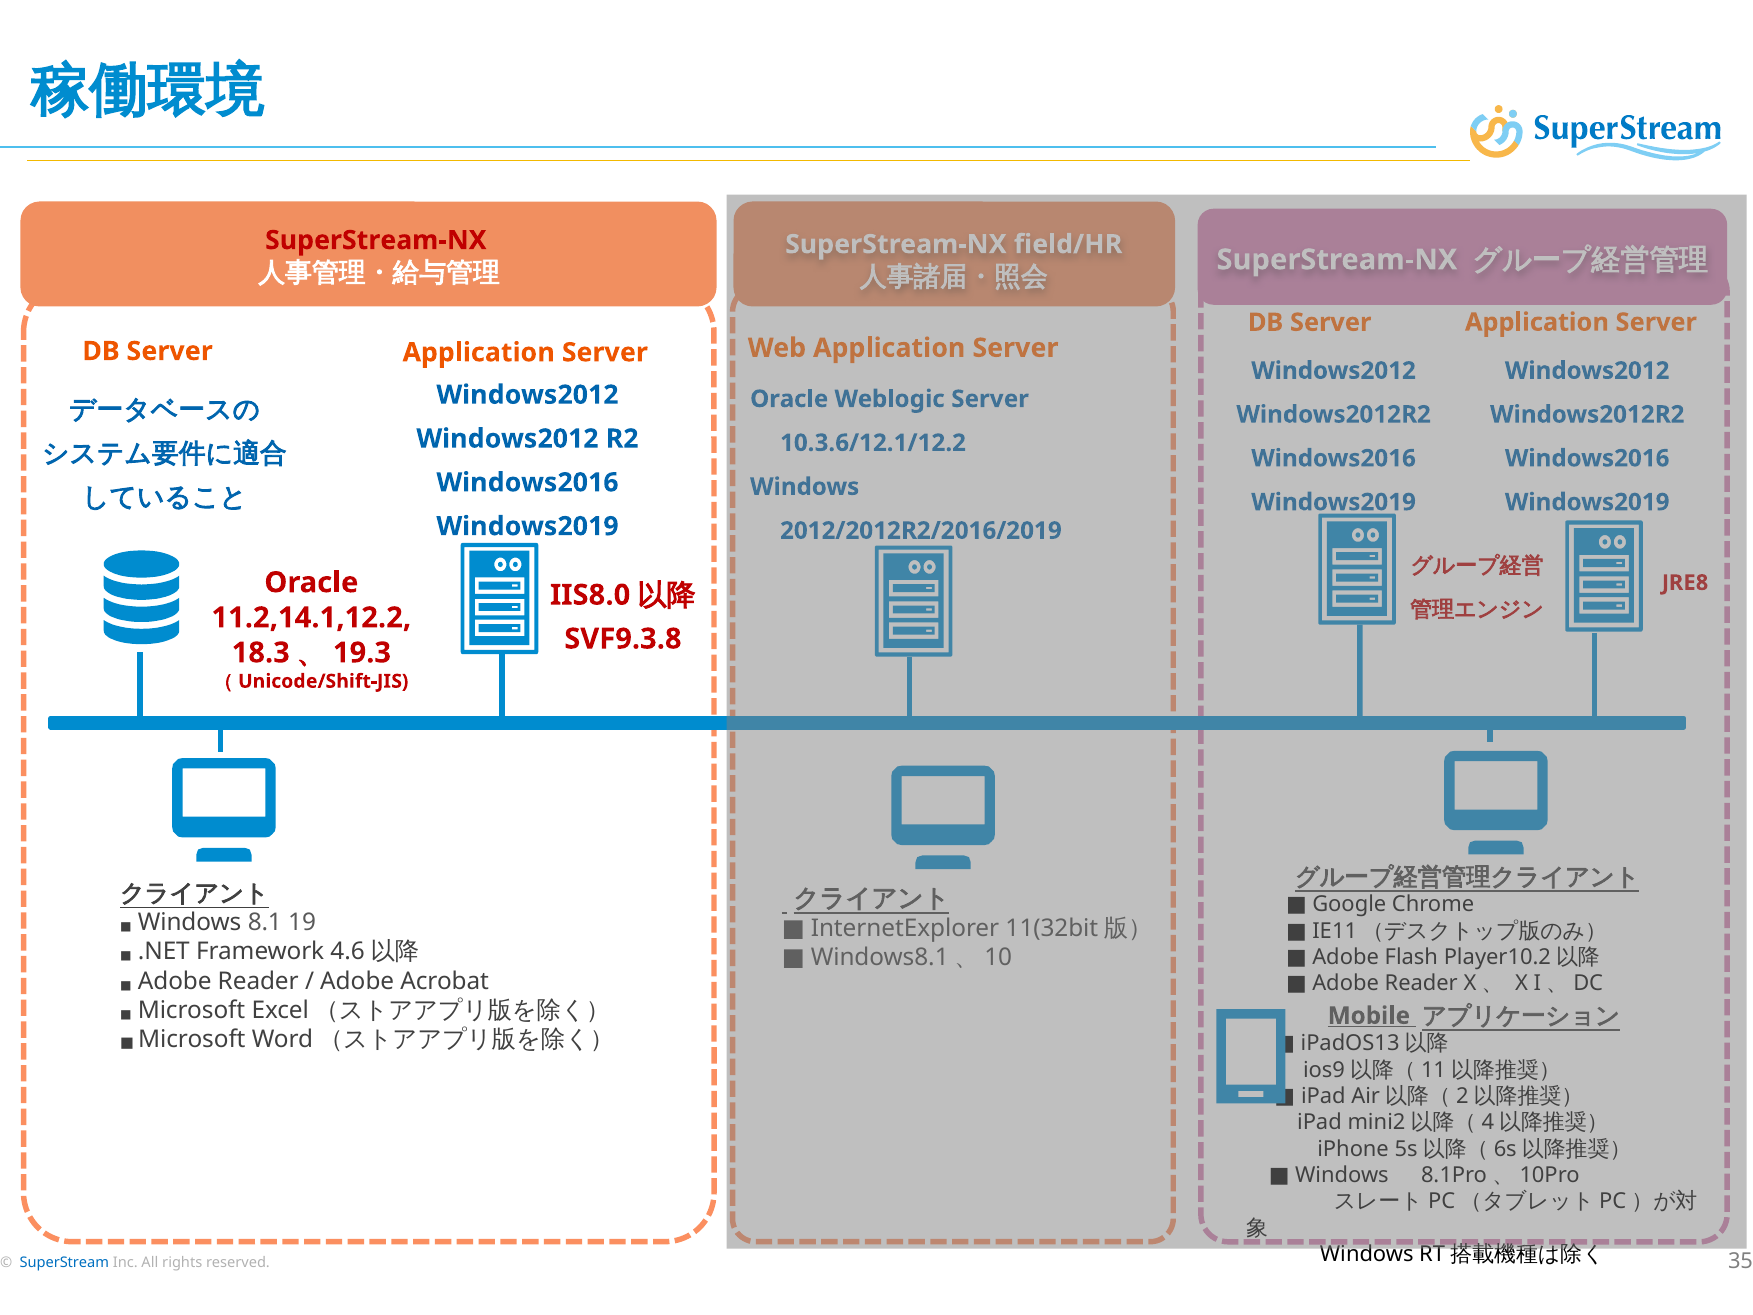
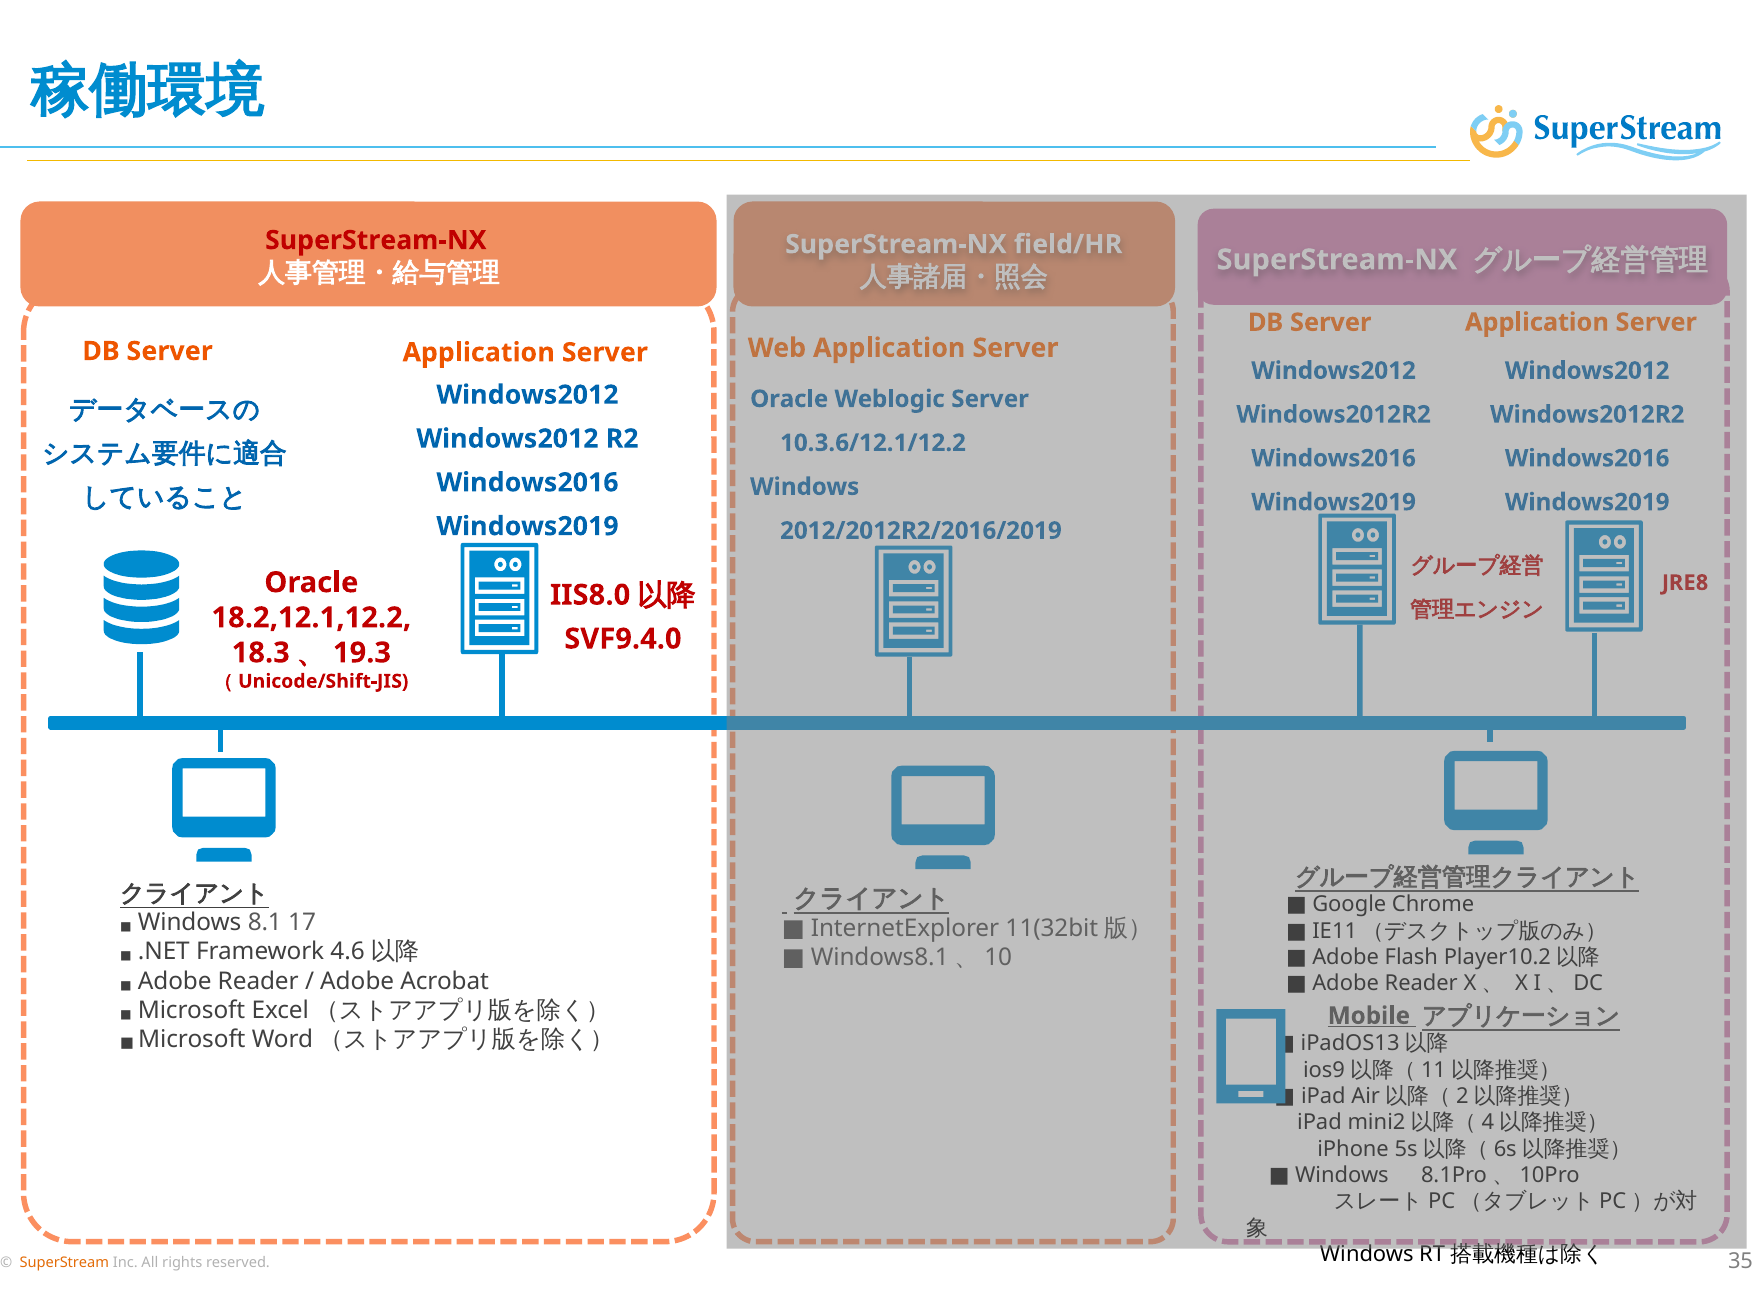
11.2,14.1,12.2: 11.2,14.1,12.2 -> 18.2,12.1,12.2 (311, 618)
SVF9.3.8: SVF9.3.8 -> SVF9.4.0 (623, 639)
19: 19 -> 17 (302, 922)
SuperStream colour: blue -> orange (64, 1262)
